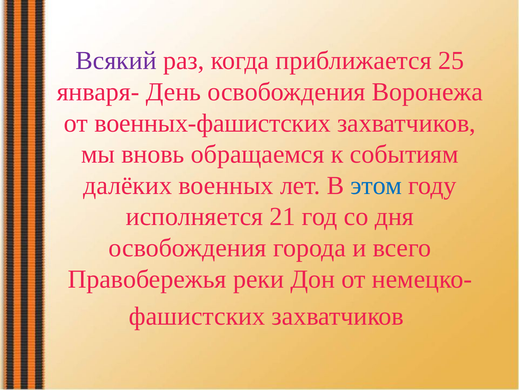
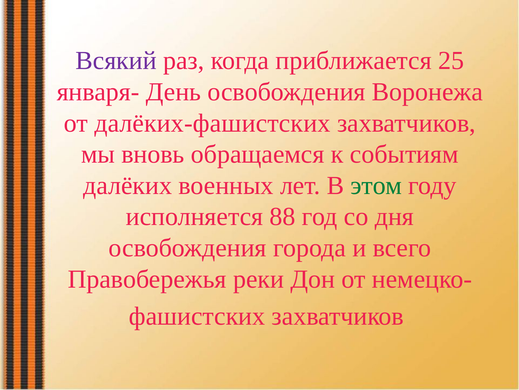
военных-фашистских: военных-фашистских -> далёких-фашистских (212, 123)
этом colour: blue -> green (376, 185)
21: 21 -> 88 (283, 216)
